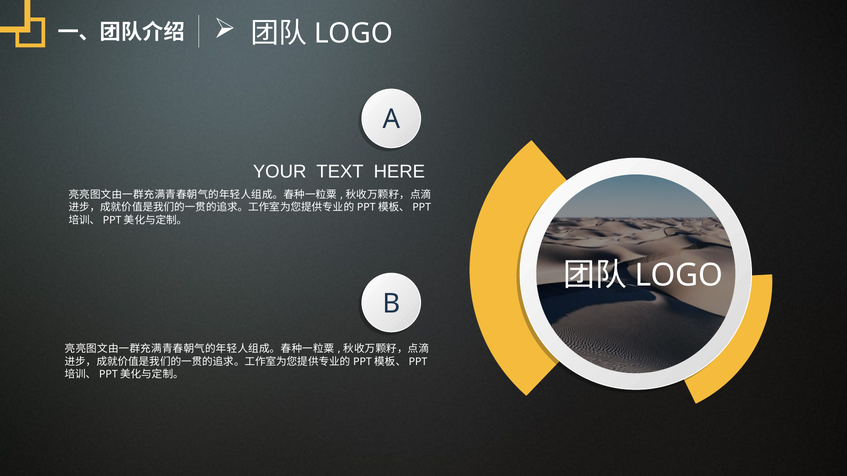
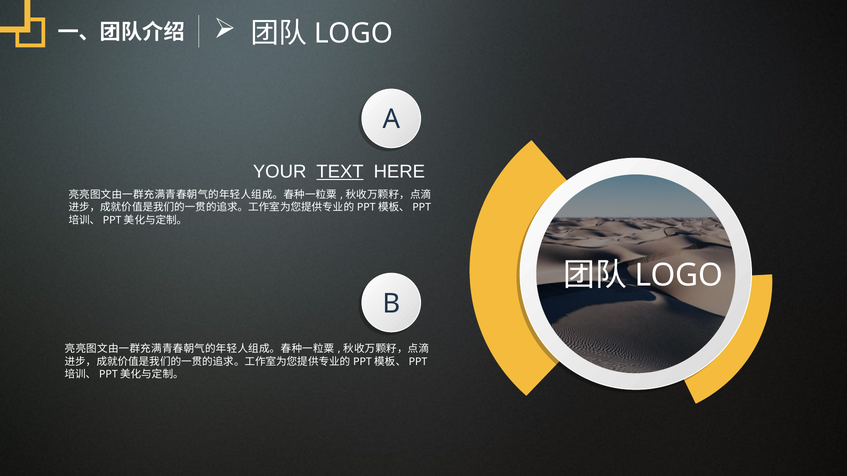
TEXT underline: none -> present (340, 172)
